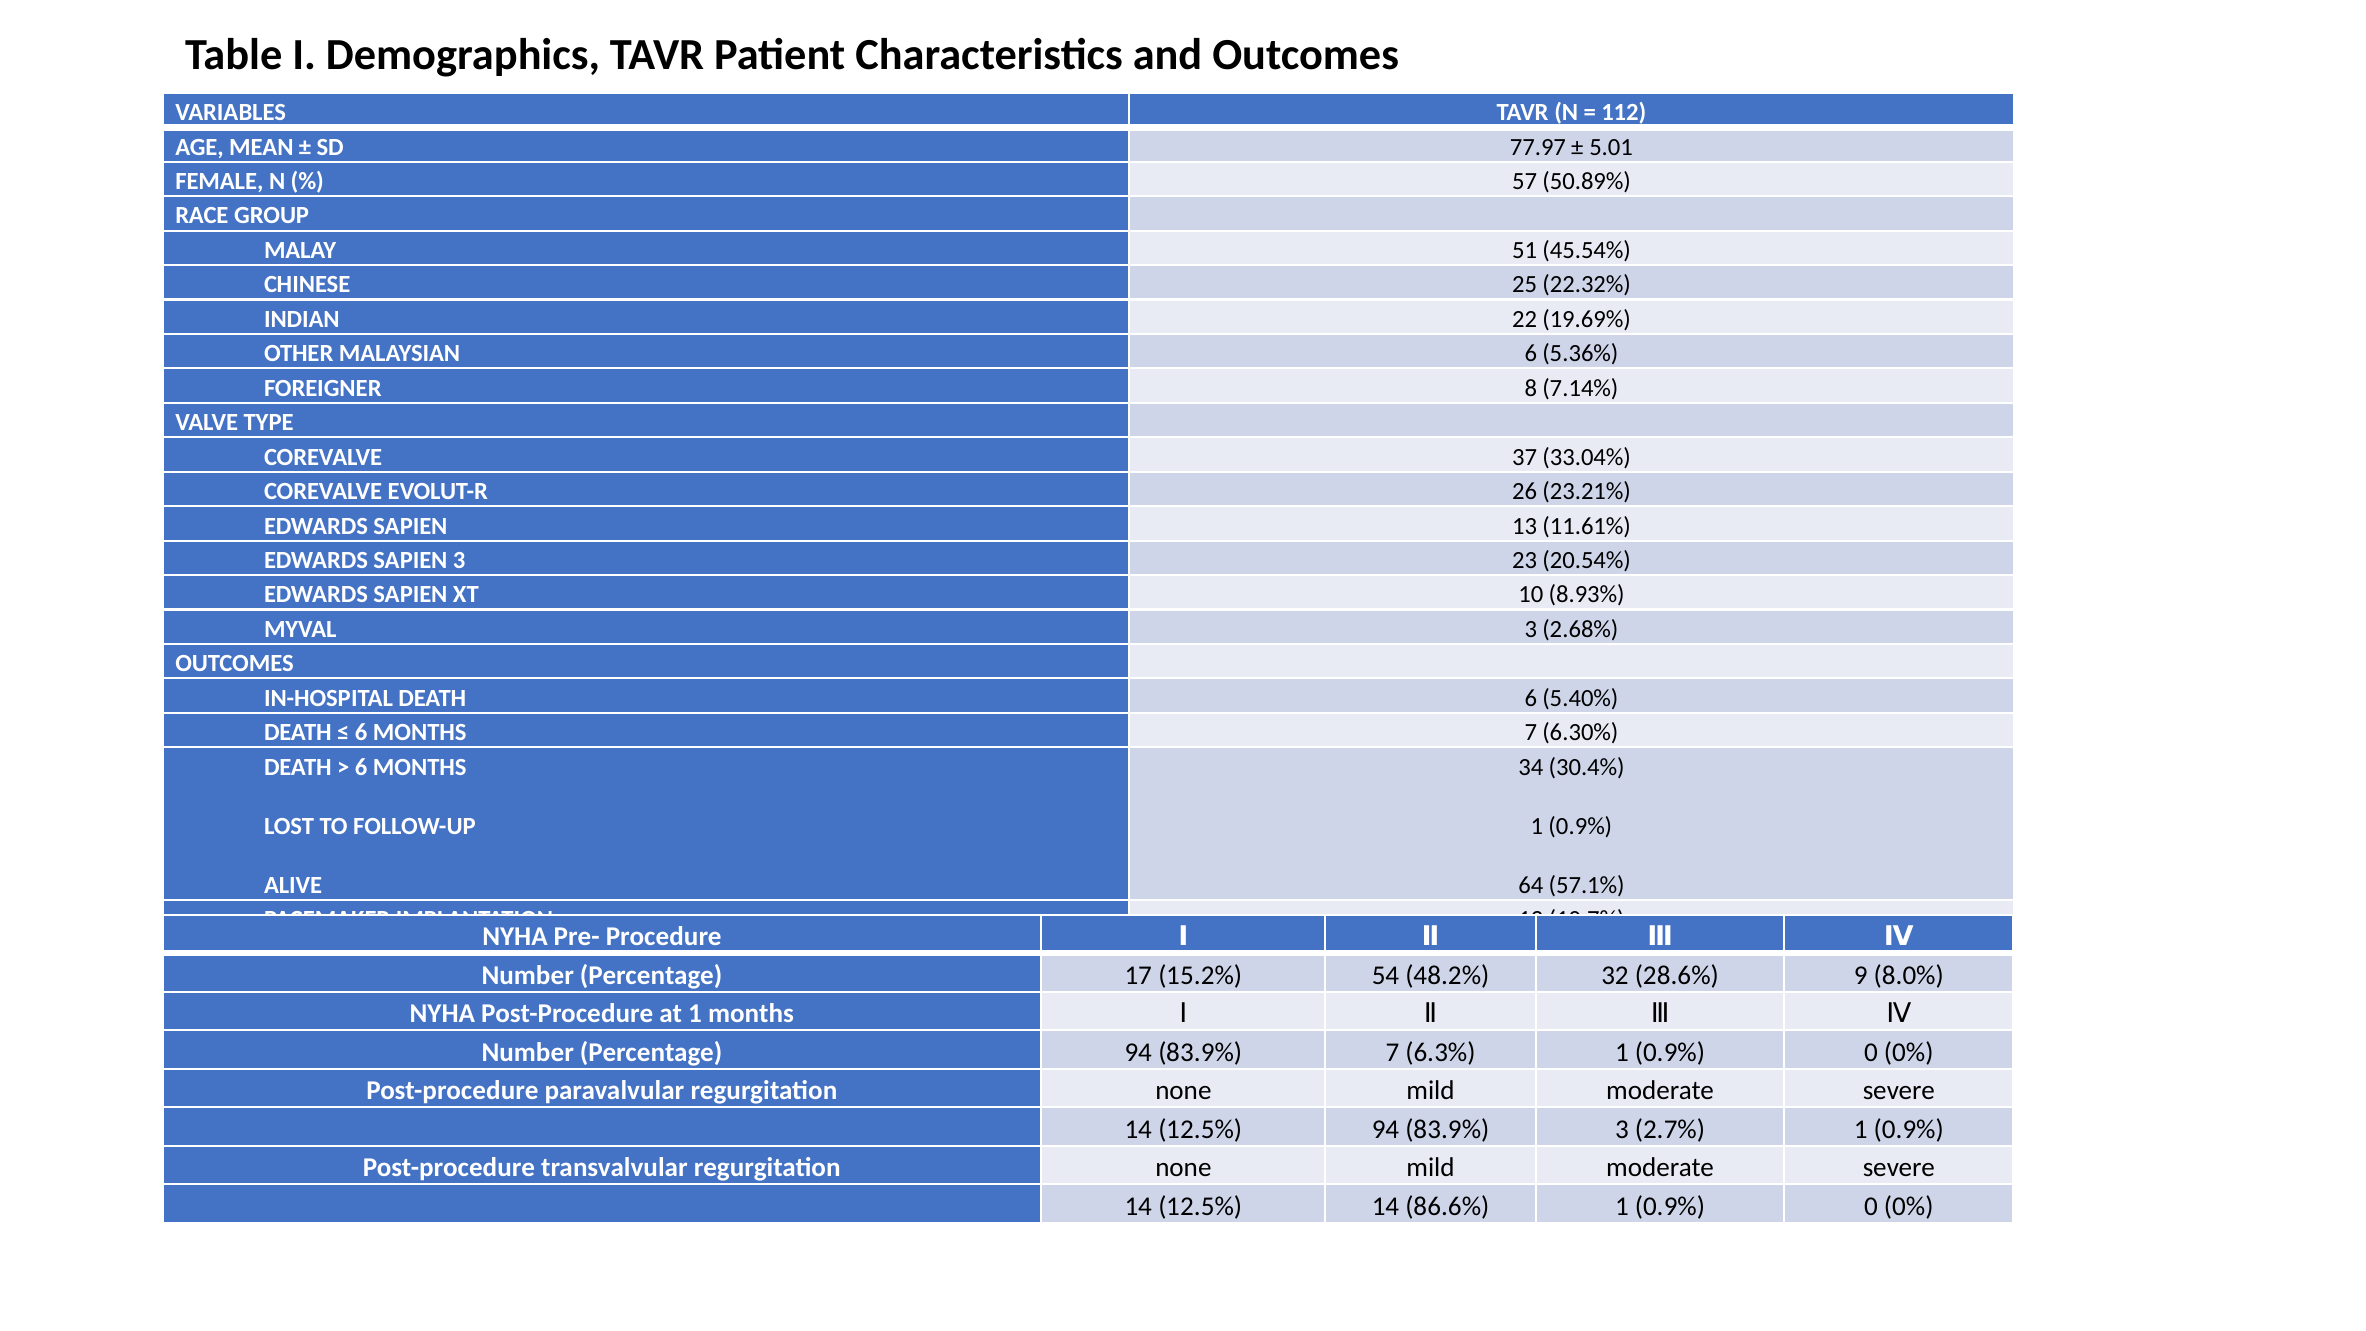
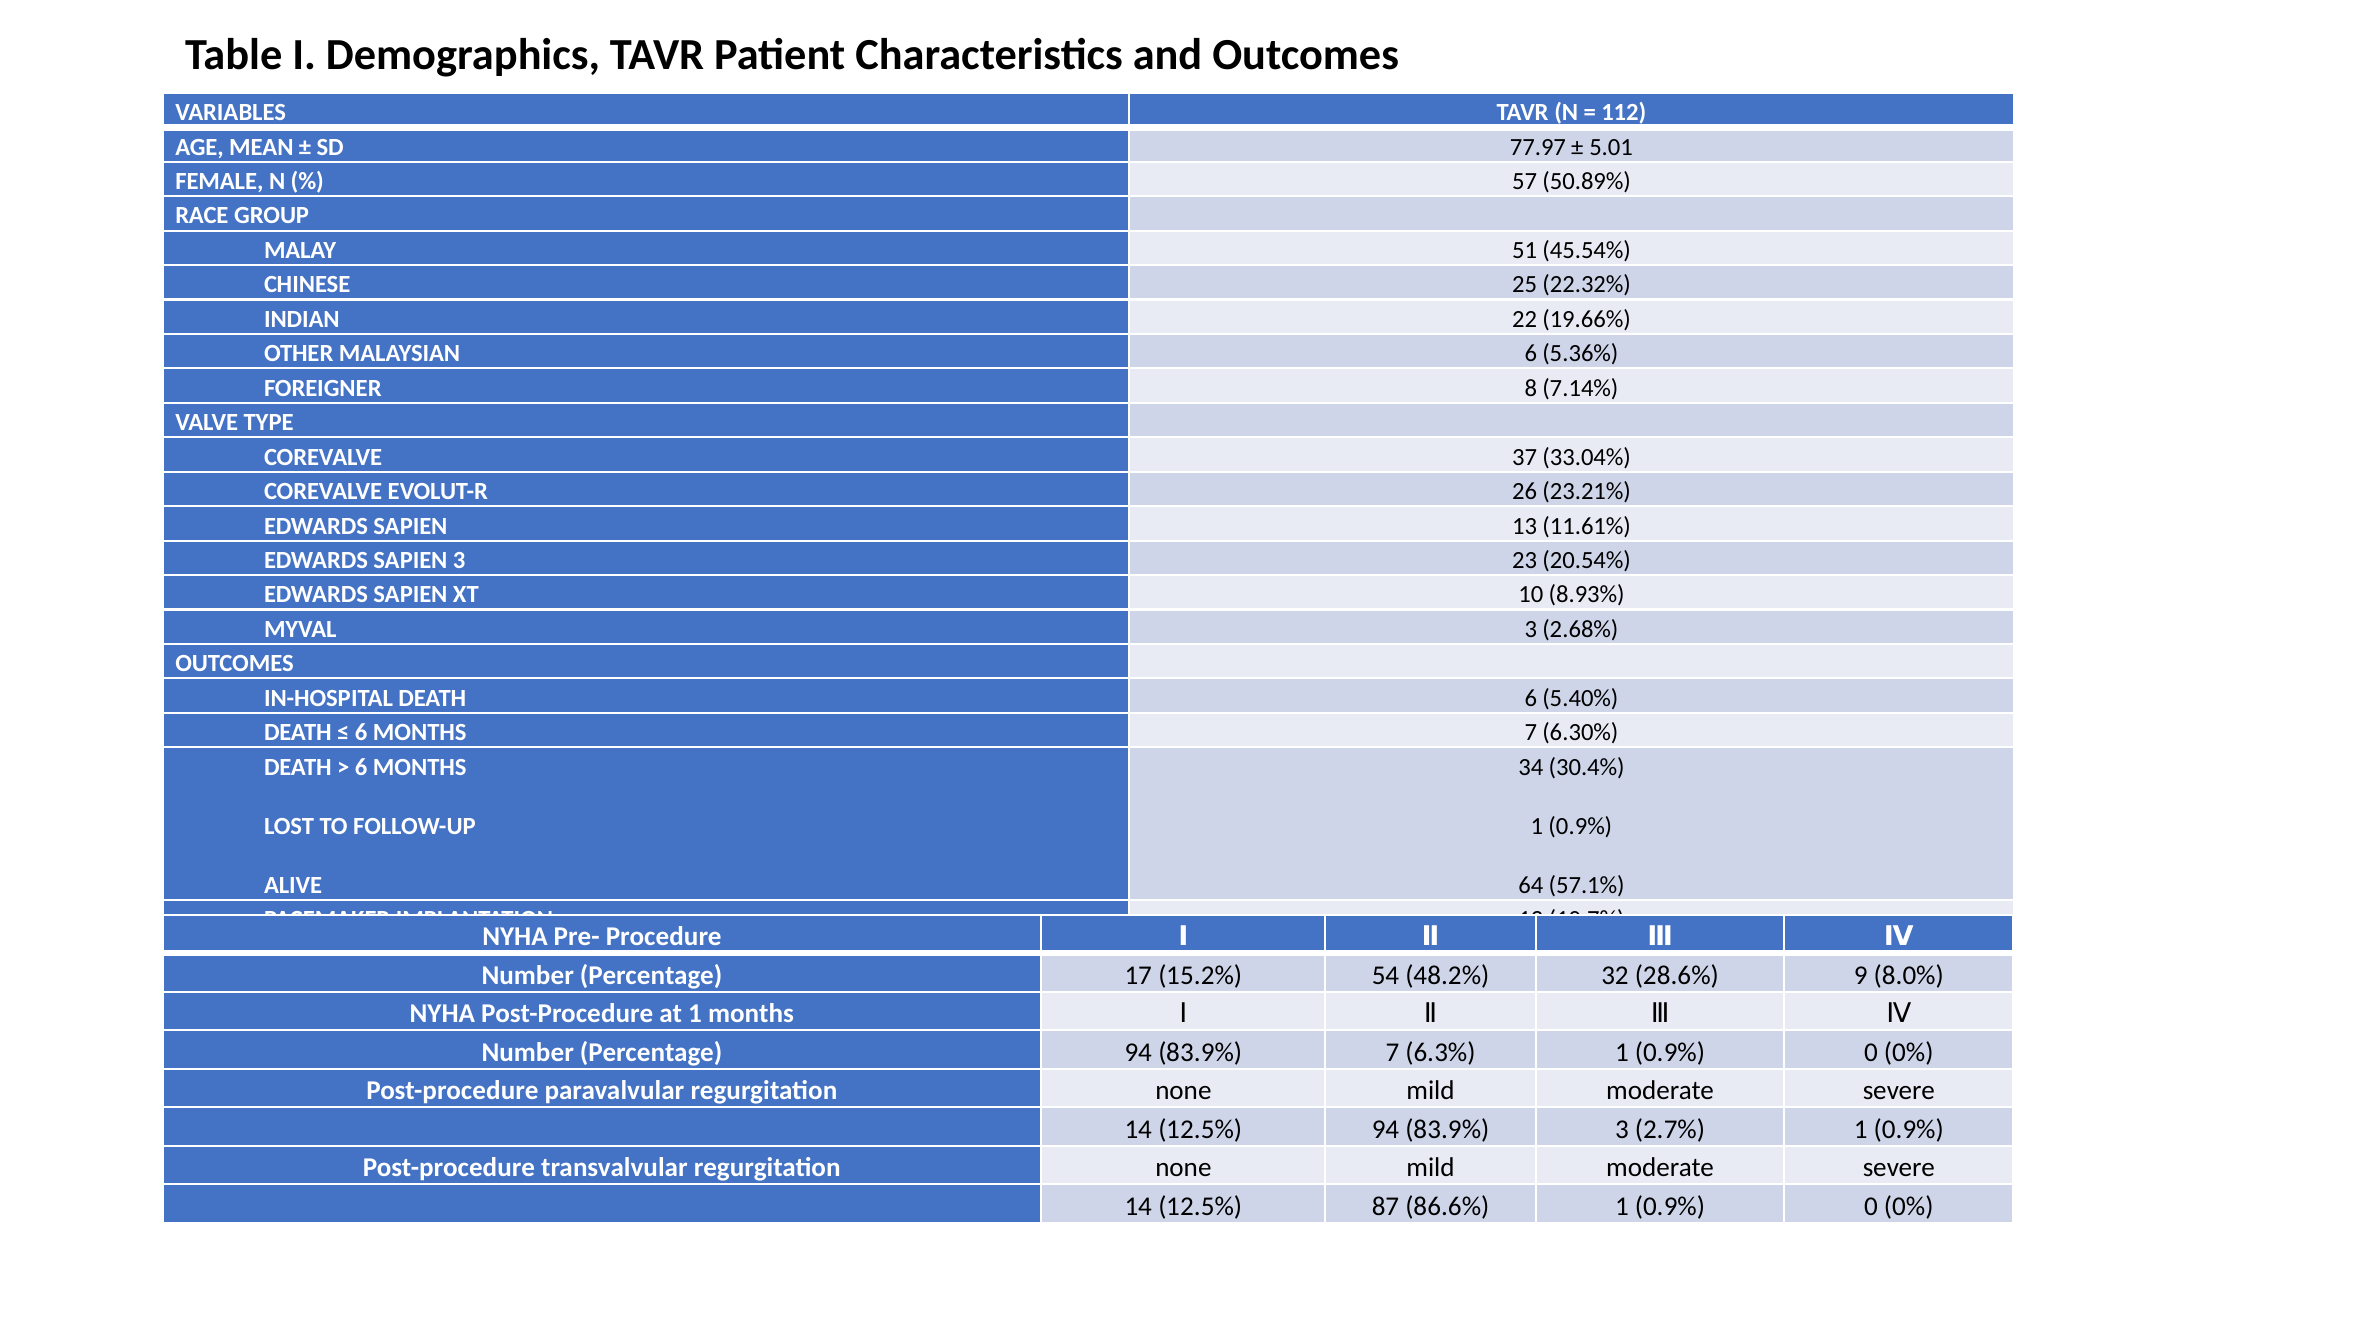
19.69%: 19.69% -> 19.66% (1587, 319)
12.5% 14: 14 -> 87 (1385, 1206)
